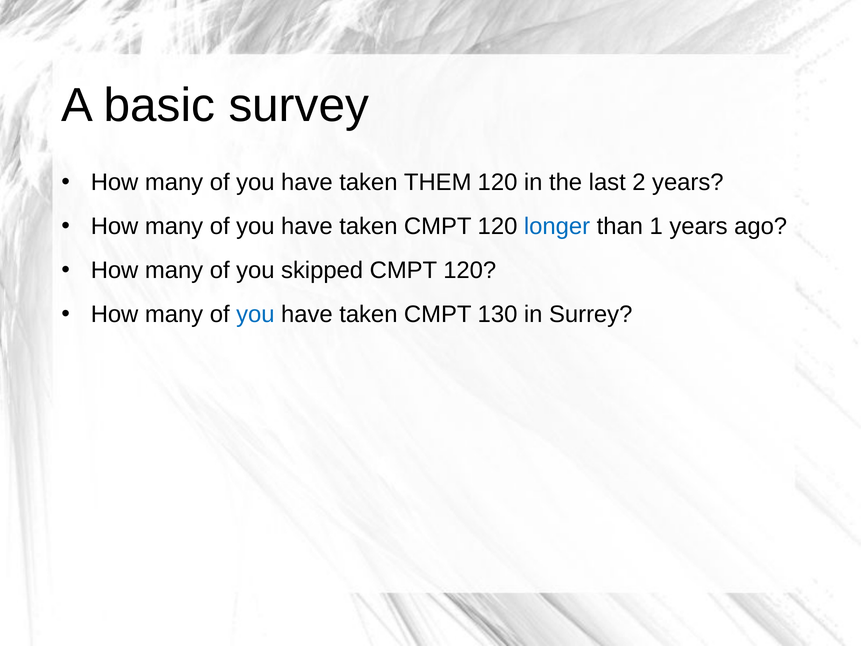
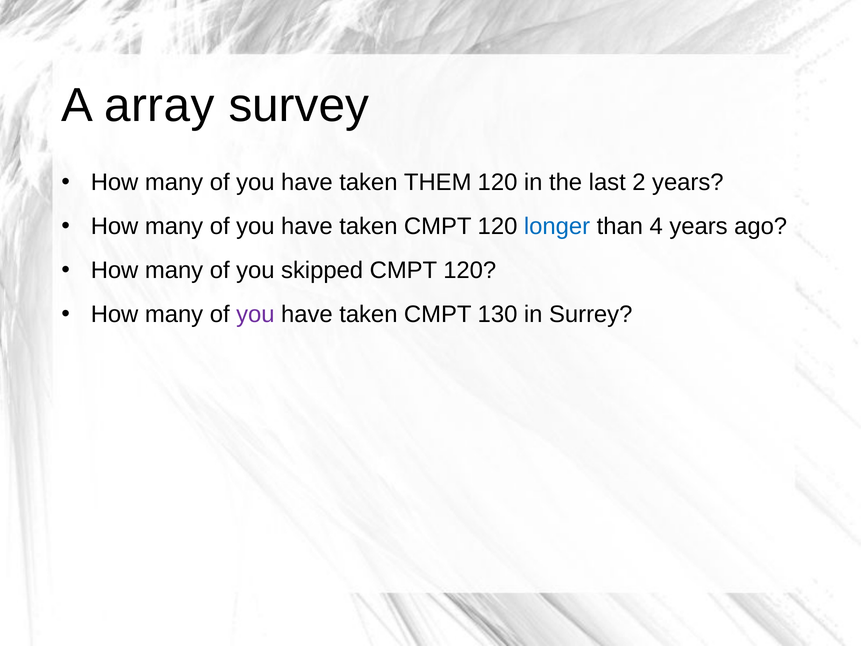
basic: basic -> array (159, 105)
1: 1 -> 4 (656, 226)
you colour: blue -> purple (255, 314)
